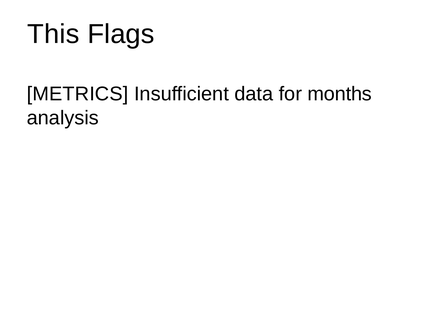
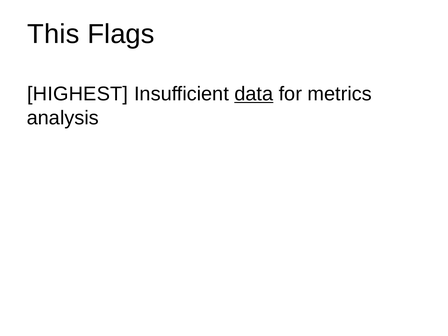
METRICS: METRICS -> HIGHEST (78, 94)
data underline: none -> present (254, 94)
months: months -> metrics (340, 94)
